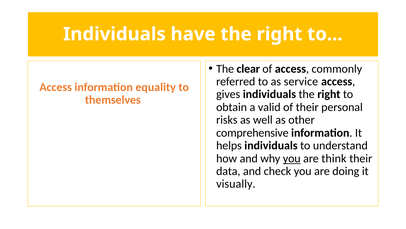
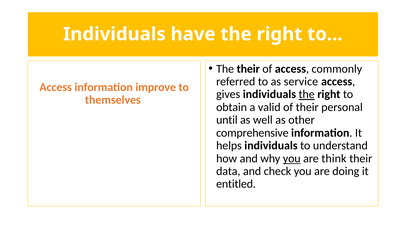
The clear: clear -> their (248, 69)
equality: equality -> improve (156, 87)
the underline: none -> present (307, 94)
risks: risks -> until (227, 120)
visually: visually -> entitled (236, 184)
